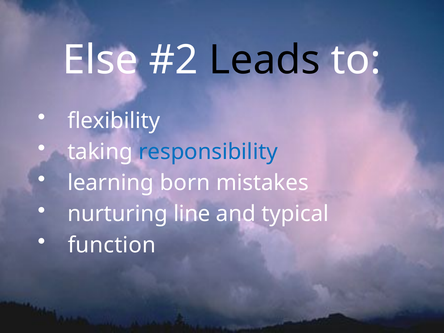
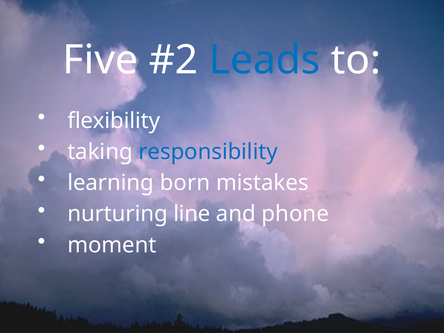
Else: Else -> Five (100, 60)
Leads colour: black -> blue (265, 60)
typical: typical -> phone (295, 214)
function: function -> moment (112, 245)
